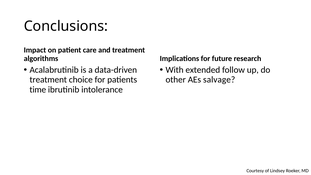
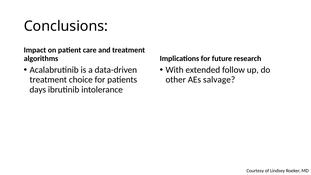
time: time -> days (38, 90)
